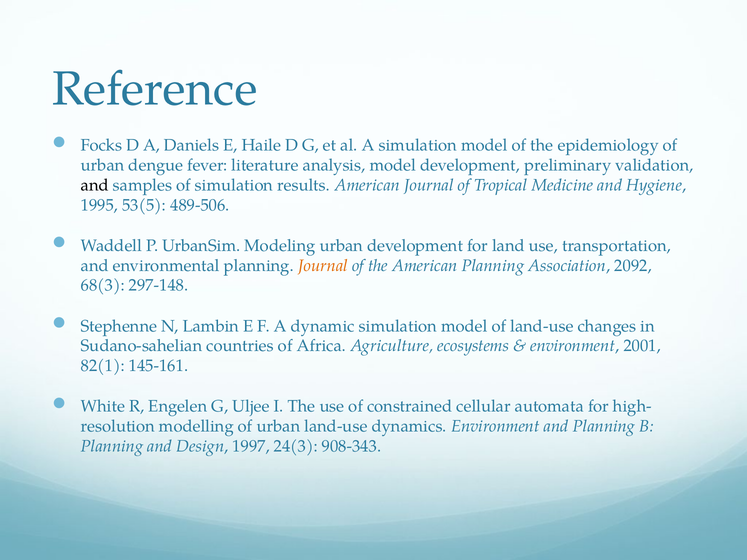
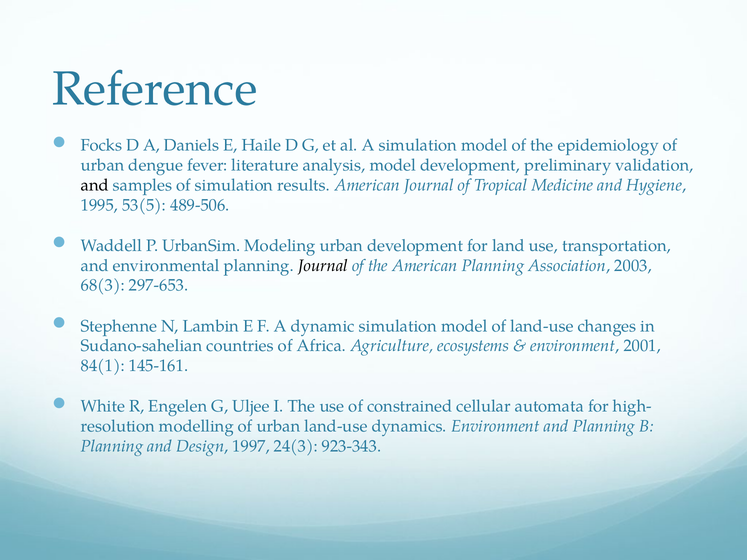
Journal colour: orange -> black (323, 266)
2092: 2092 -> 2003 (633, 266)
297-148: 297-148 -> 297-653 (159, 286)
82(1: 82(1 -> 84(1 (103, 366)
908-343: 908-343 -> 923-343 (352, 446)
